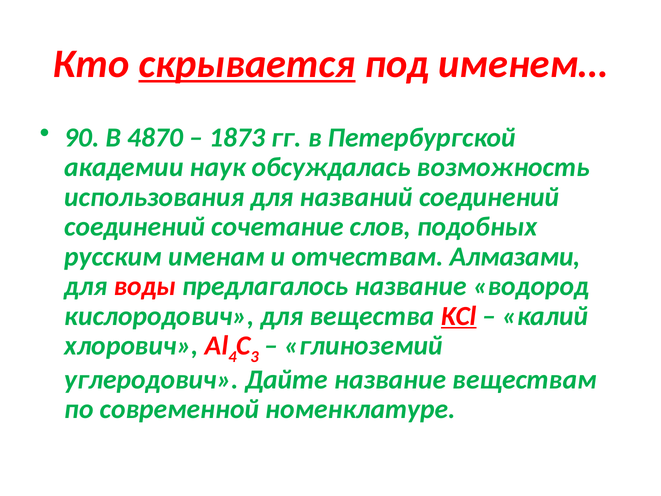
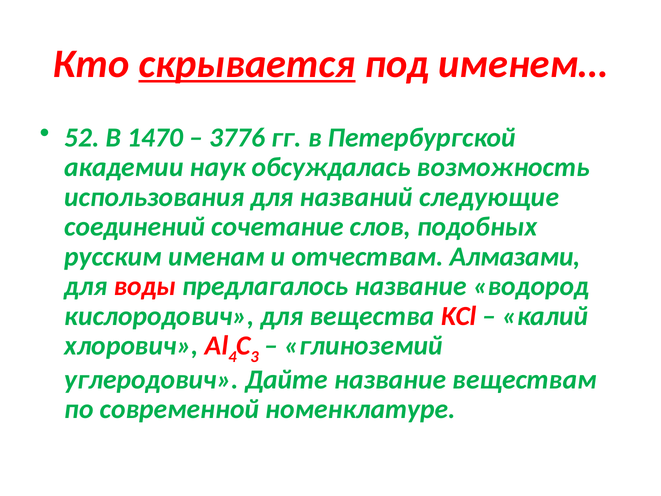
90: 90 -> 52 (82, 137)
4870: 4870 -> 1470 (155, 137)
1873: 1873 -> 3776 (237, 137)
названий соединений: соединений -> следующие (489, 197)
KCl underline: present -> none (459, 316)
